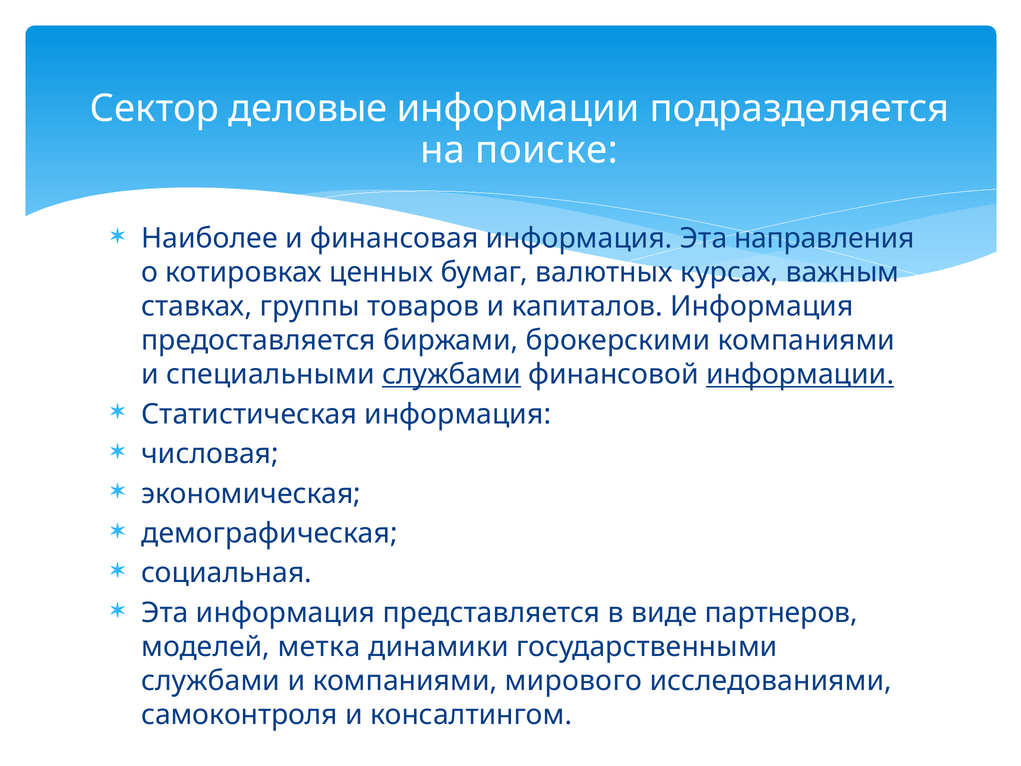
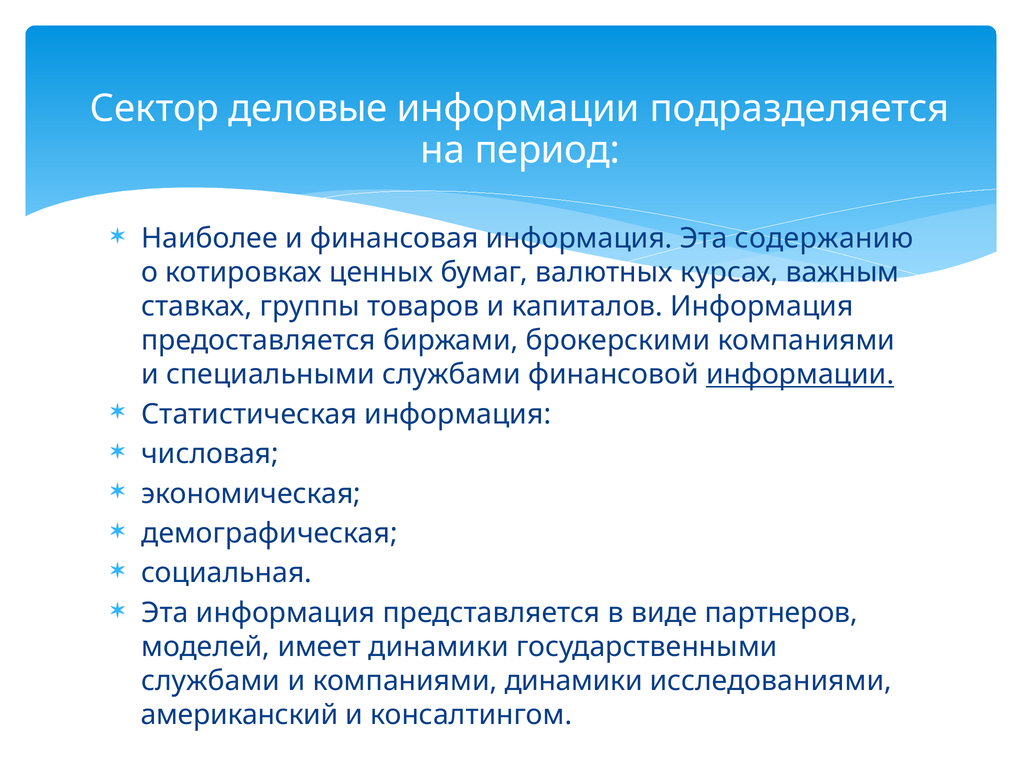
поиске: поиске -> период (547, 150)
направления: направления -> содержанию (824, 238)
службами underline: present -> none (451, 374)
метка: метка -> имеет (319, 647)
компаниями мирового: мирового -> динамики (574, 681)
самоконтроля: самоконтроля -> американский (240, 715)
